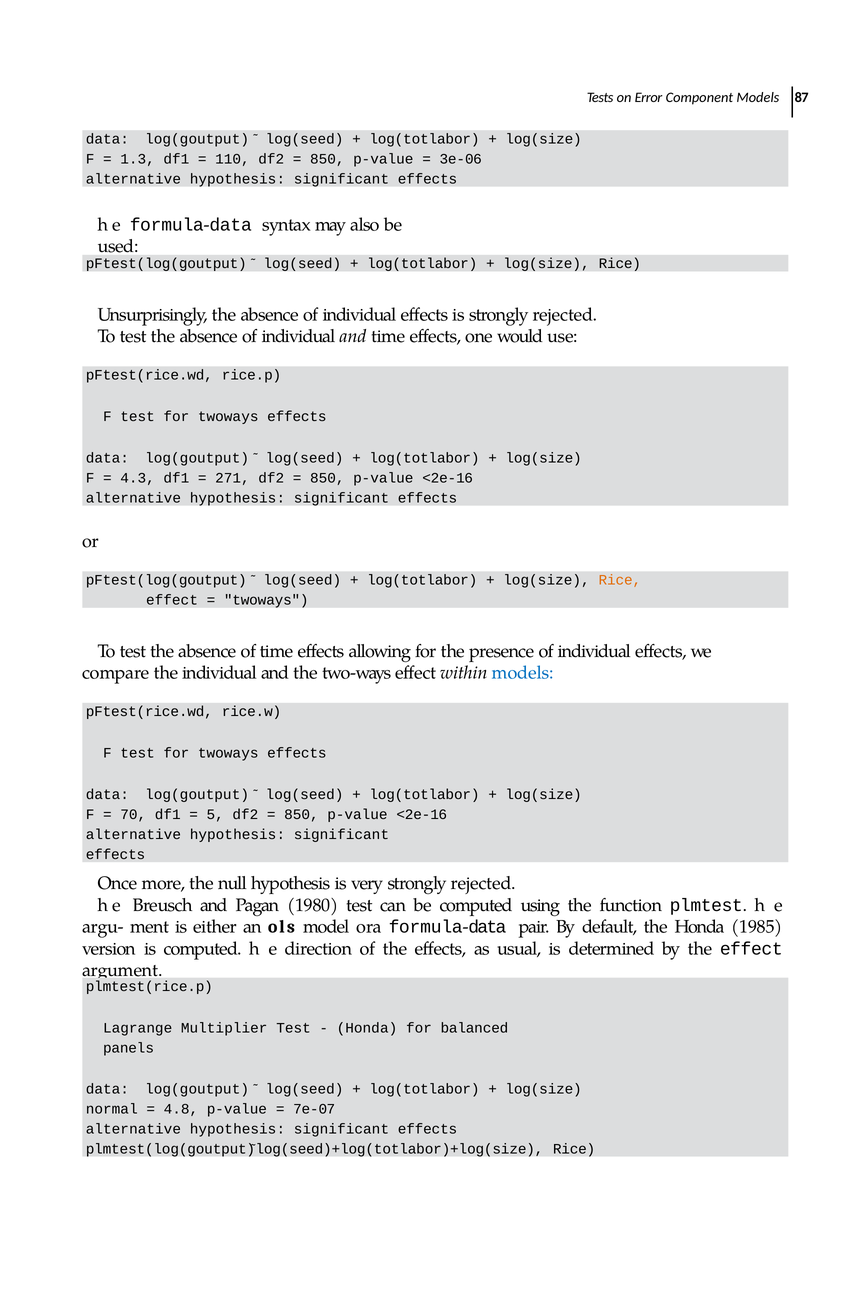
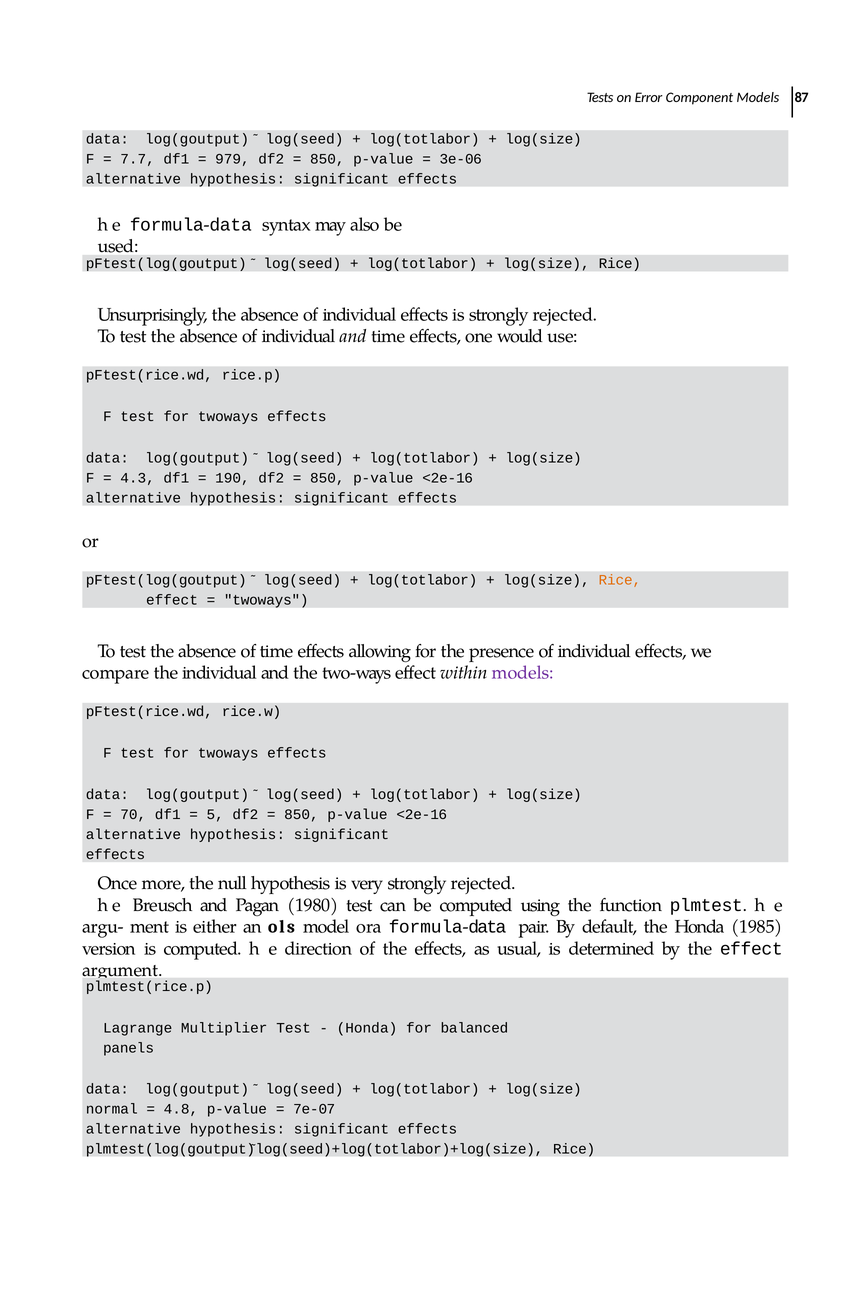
1.3: 1.3 -> 7.7 (138, 159)
110: 110 -> 979 (232, 159)
271: 271 -> 190 (232, 478)
models colour: blue -> purple (523, 673)
